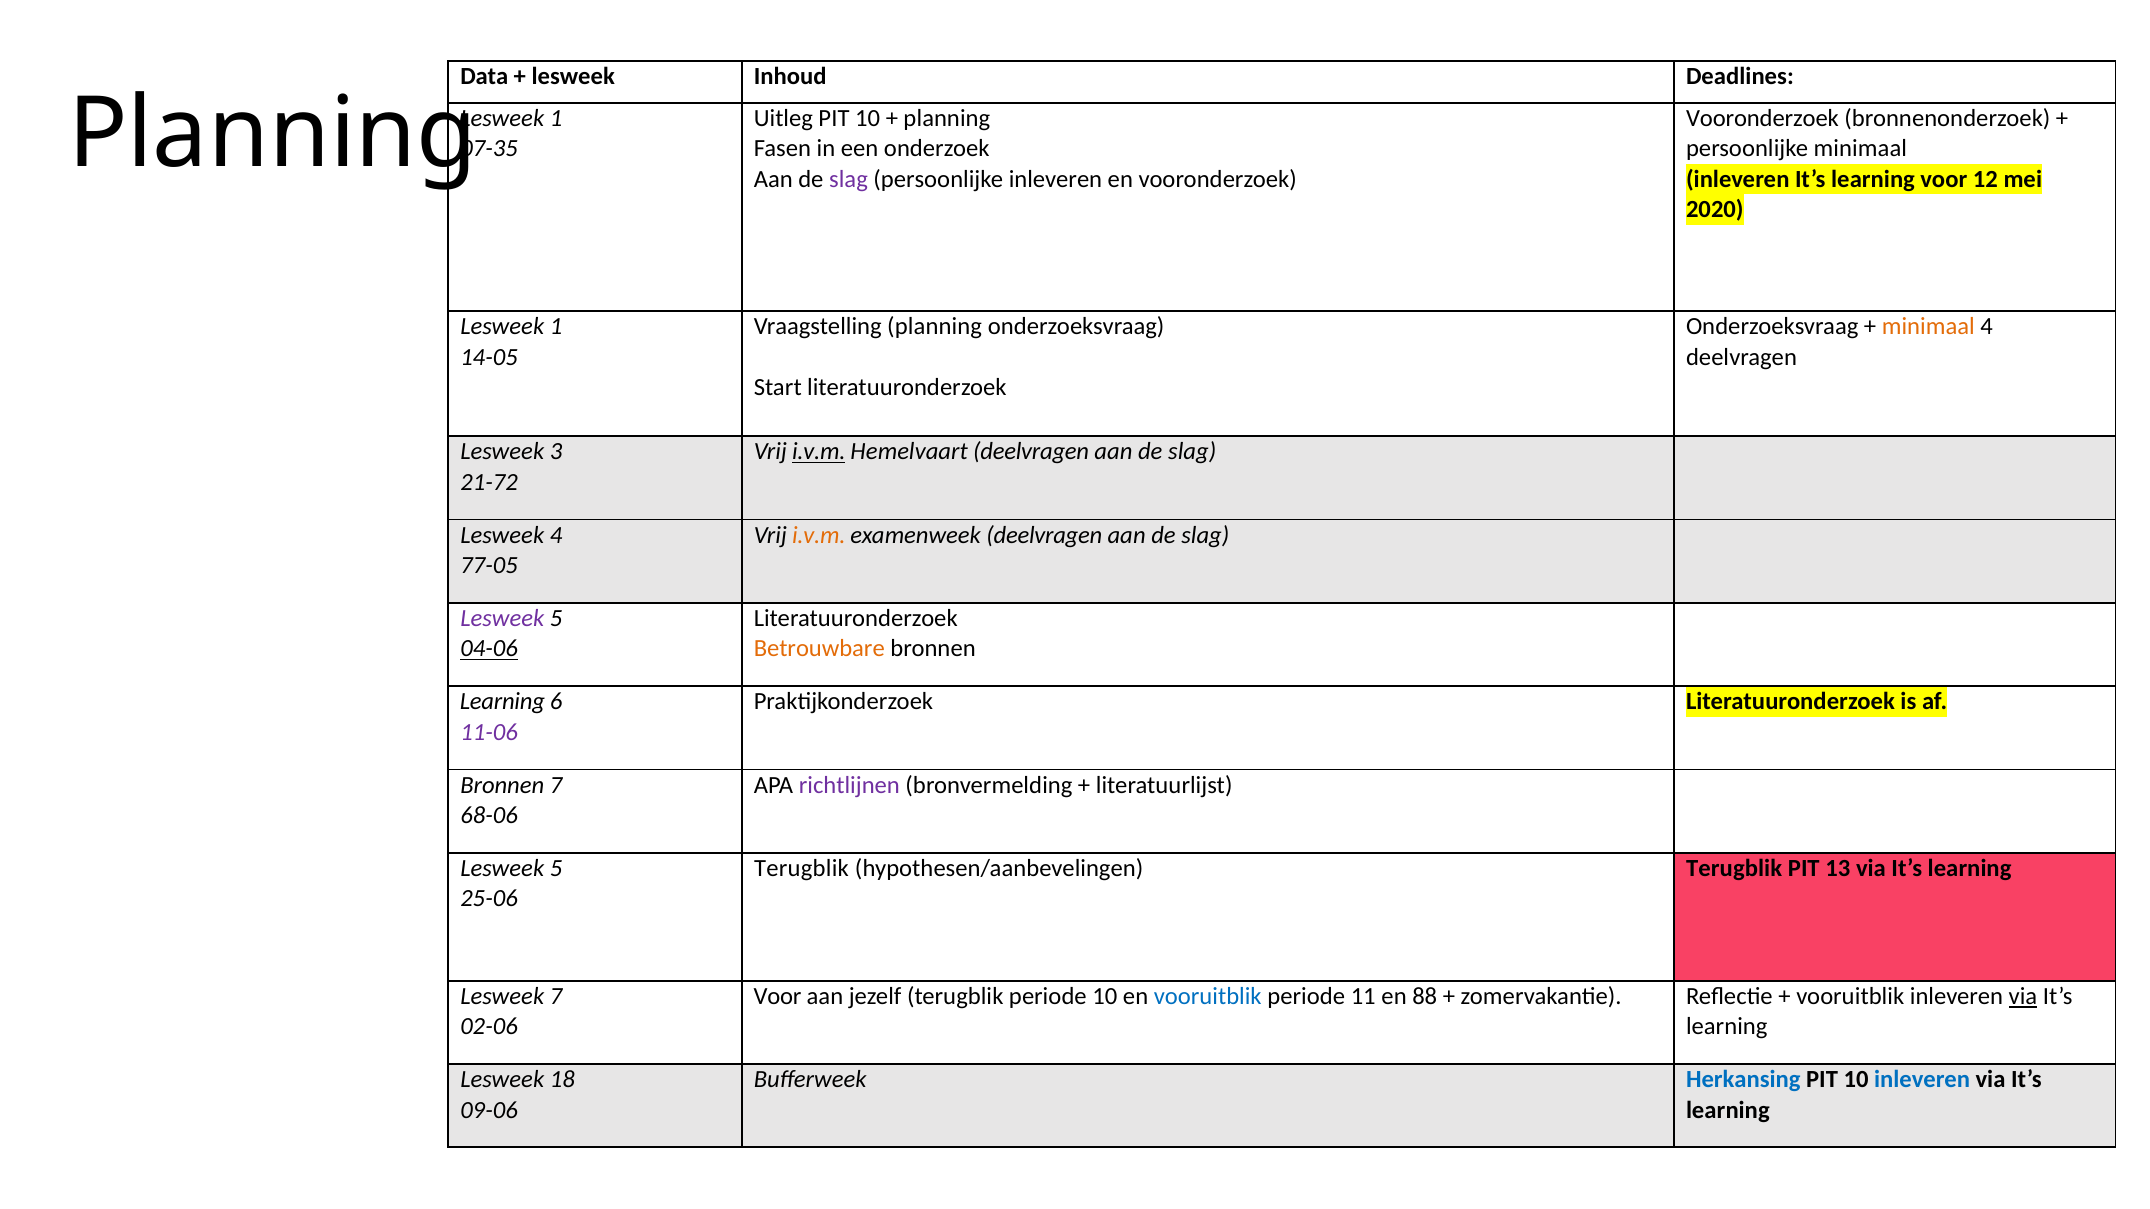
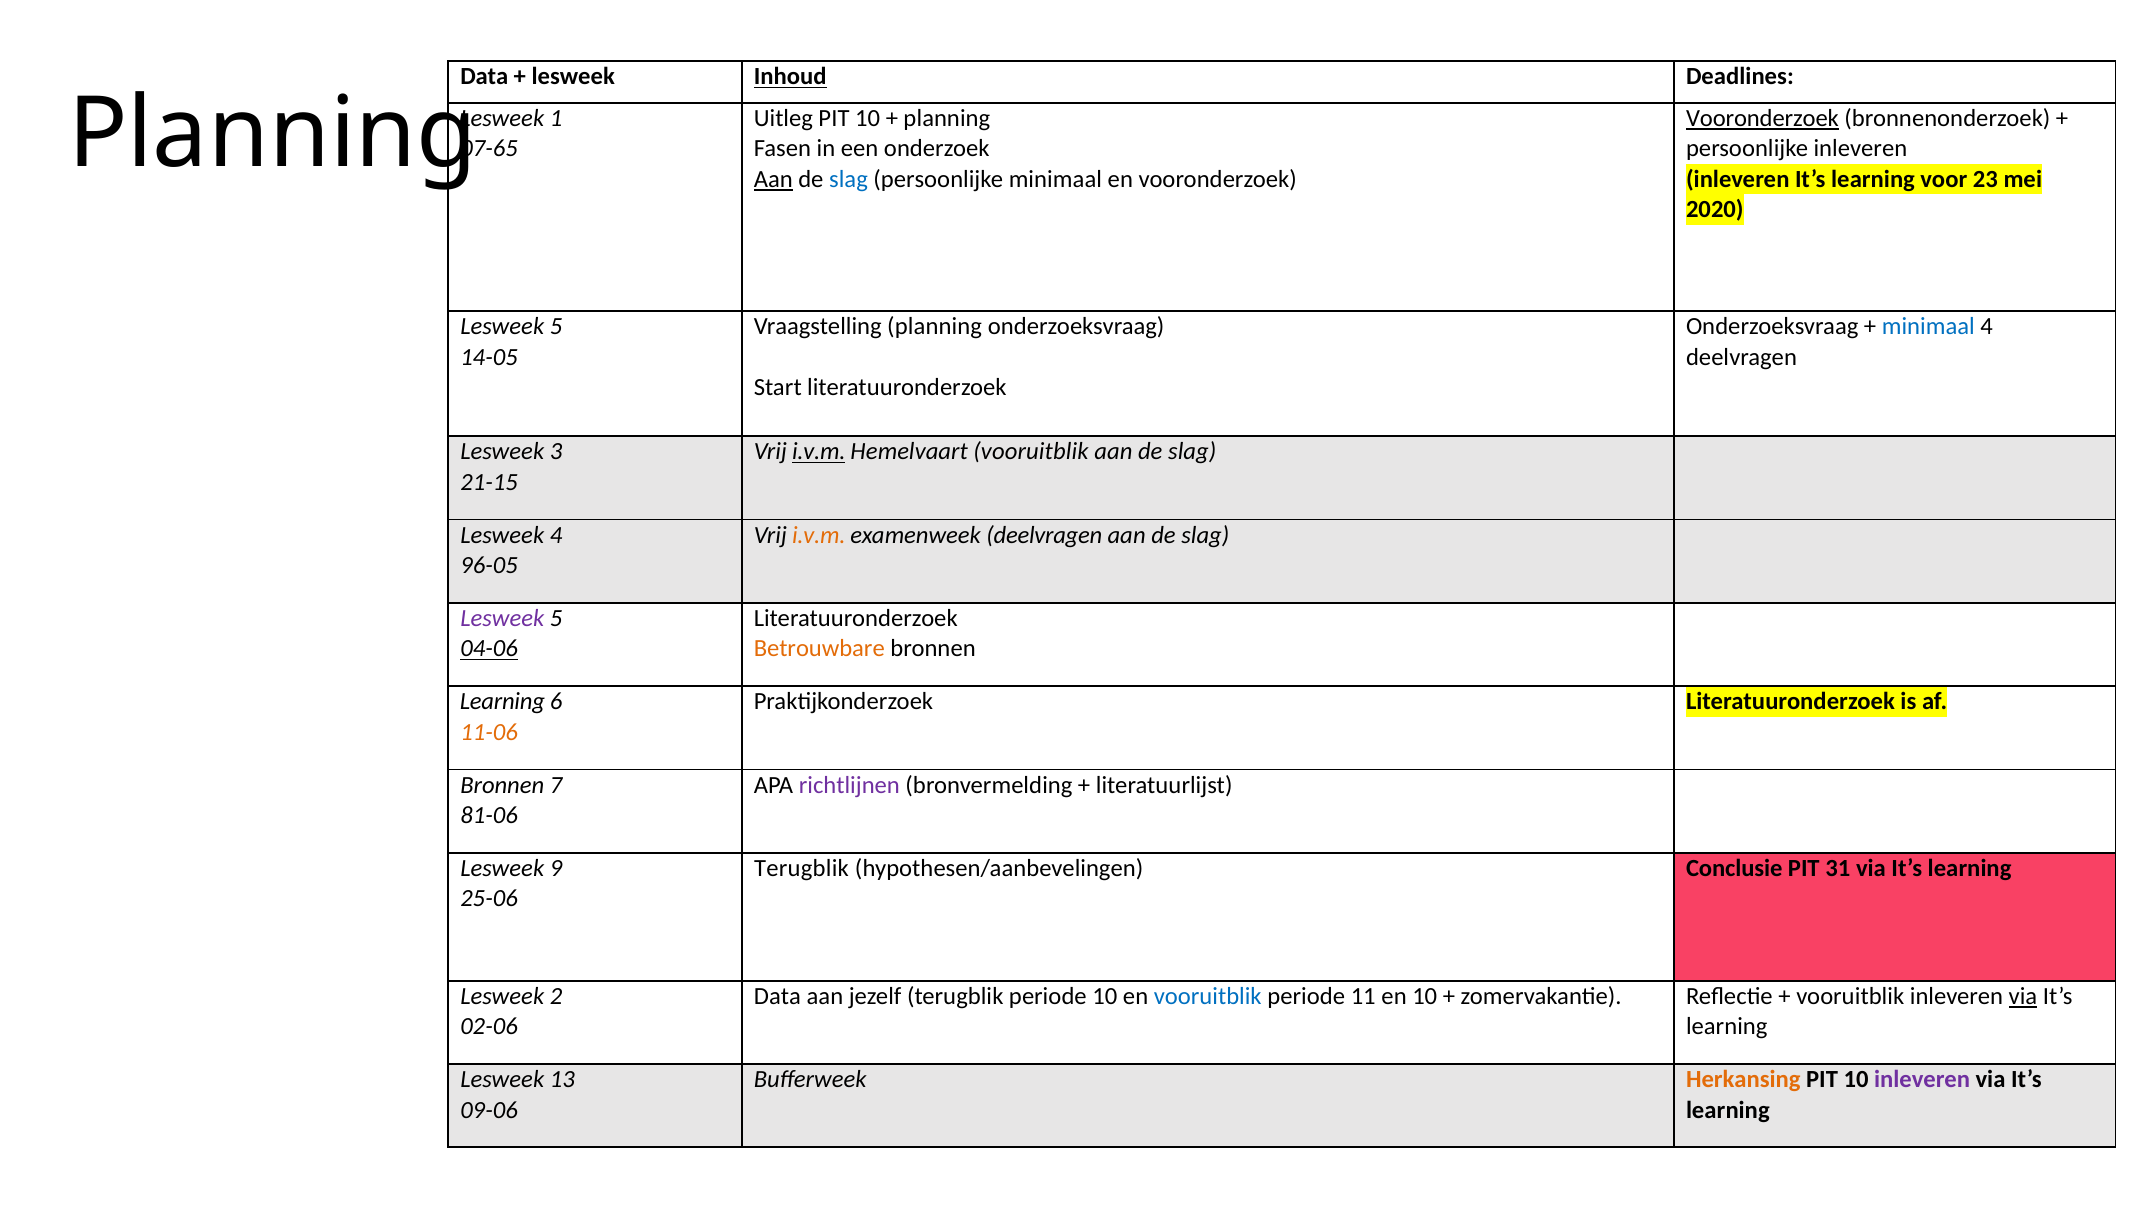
Inhoud underline: none -> present (790, 77)
Vooronderzoek underline: none -> present (1762, 118)
07-35: 07-35 -> 07-65 (489, 149)
persoonlijke minimaal: minimaal -> inleveren (1860, 149)
Aan underline: none -> present (773, 179)
slag colour: purple -> blue (849, 179)
persoonlijke inleveren: inleveren -> minimaal (1055, 179)
12: 12 -> 23 (1985, 179)
1: 1 -> 5 (556, 327)
minimaal colour: orange -> blue (1928, 327)
Hemelvaart deelvragen: deelvragen -> vooruitblik (1031, 452)
21-72: 21-72 -> 21-15 (489, 482)
77-05: 77-05 -> 96-05 (489, 566)
11-06 colour: purple -> orange (489, 732)
68-06: 68-06 -> 81-06 (489, 816)
5: 5 -> 9 (556, 869)
hypothesen/aanbevelingen Terugblik: Terugblik -> Conclusie (1734, 869)
13: 13 -> 31 (1838, 869)
Lesweek 7: 7 -> 2 (556, 997)
Voor: Voor -> Data (777, 997)
en 88: 88 -> 10 (1425, 997)
18: 18 -> 13 (562, 1080)
Herkansing colour: blue -> orange (1743, 1080)
inleveren colour: blue -> purple (1922, 1080)
